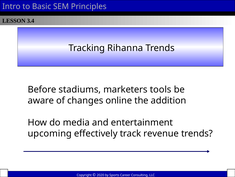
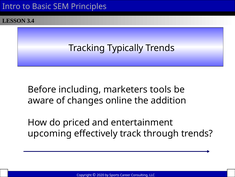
Rihanna: Rihanna -> Typically (125, 48)
stadiums: stadiums -> including (80, 89)
media: media -> priced (76, 122)
revenue: revenue -> through (161, 133)
